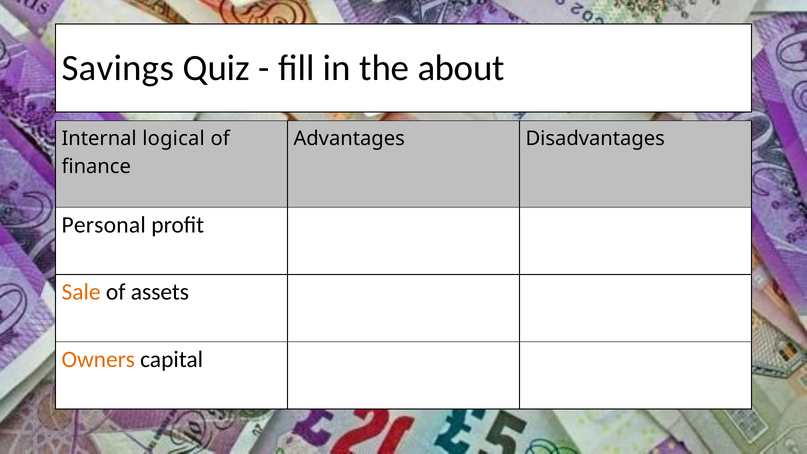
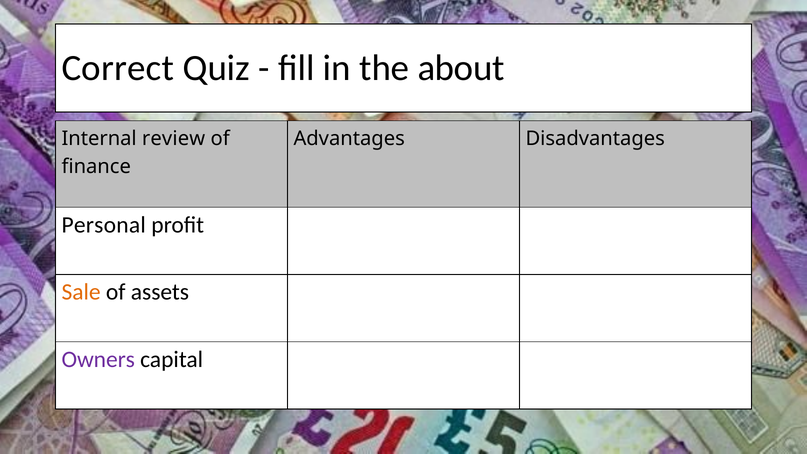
Savings: Savings -> Correct (118, 68)
logical: logical -> review (174, 139)
Owners colour: orange -> purple (98, 359)
